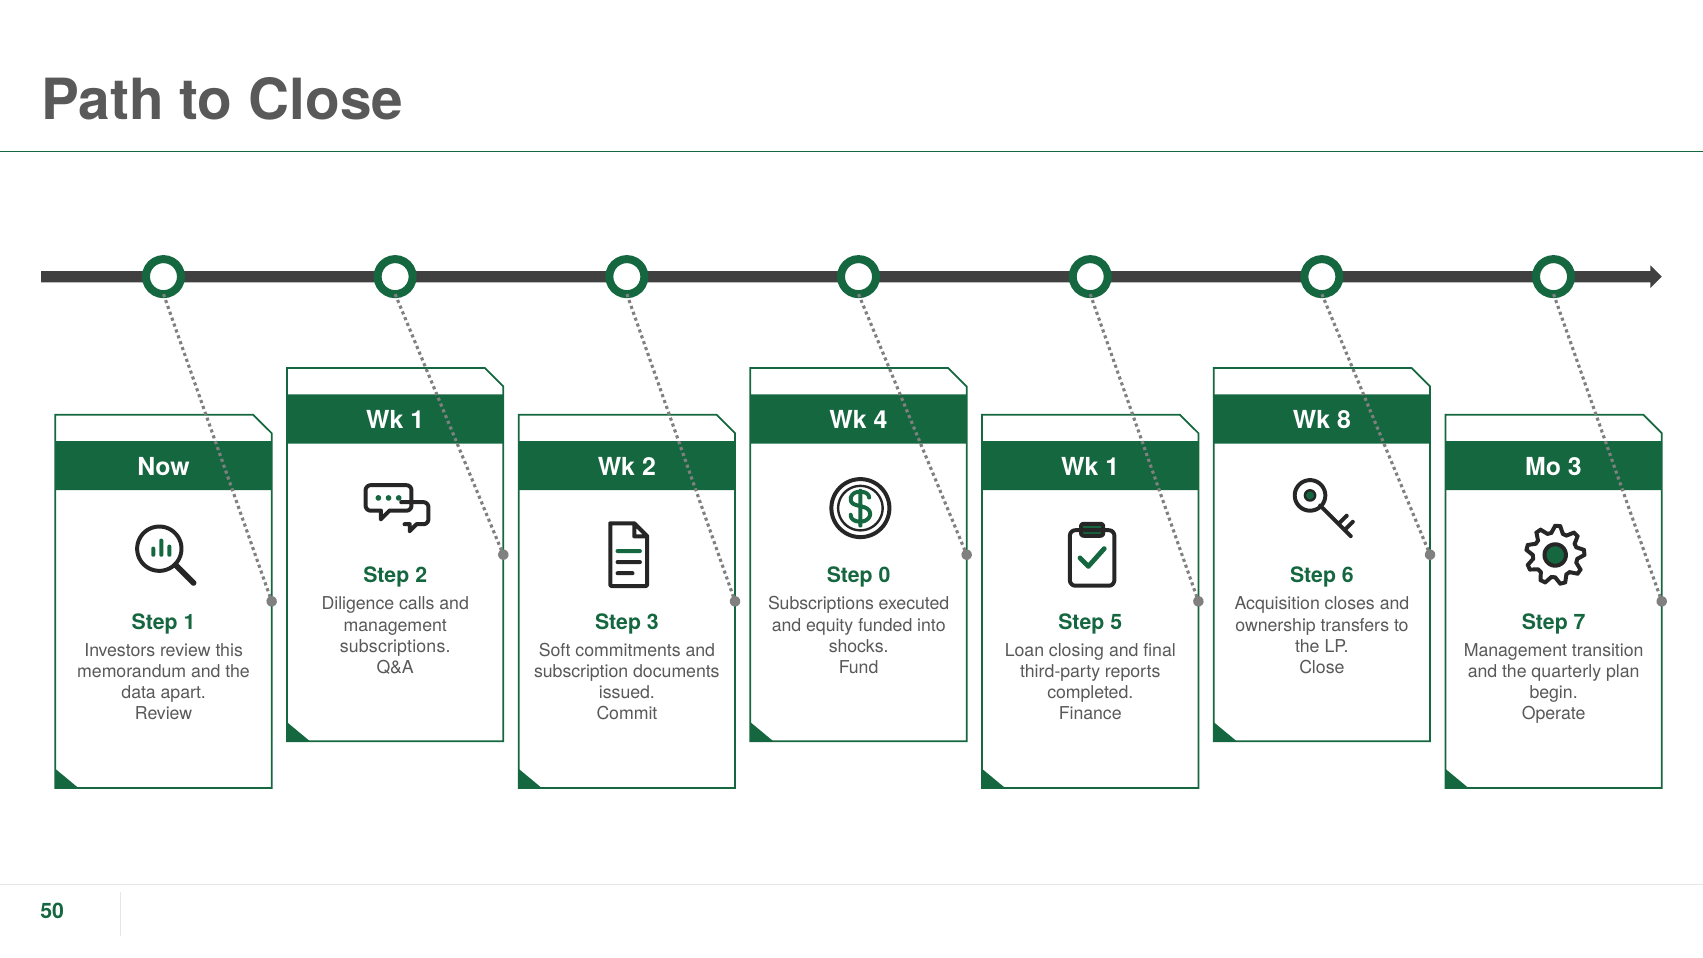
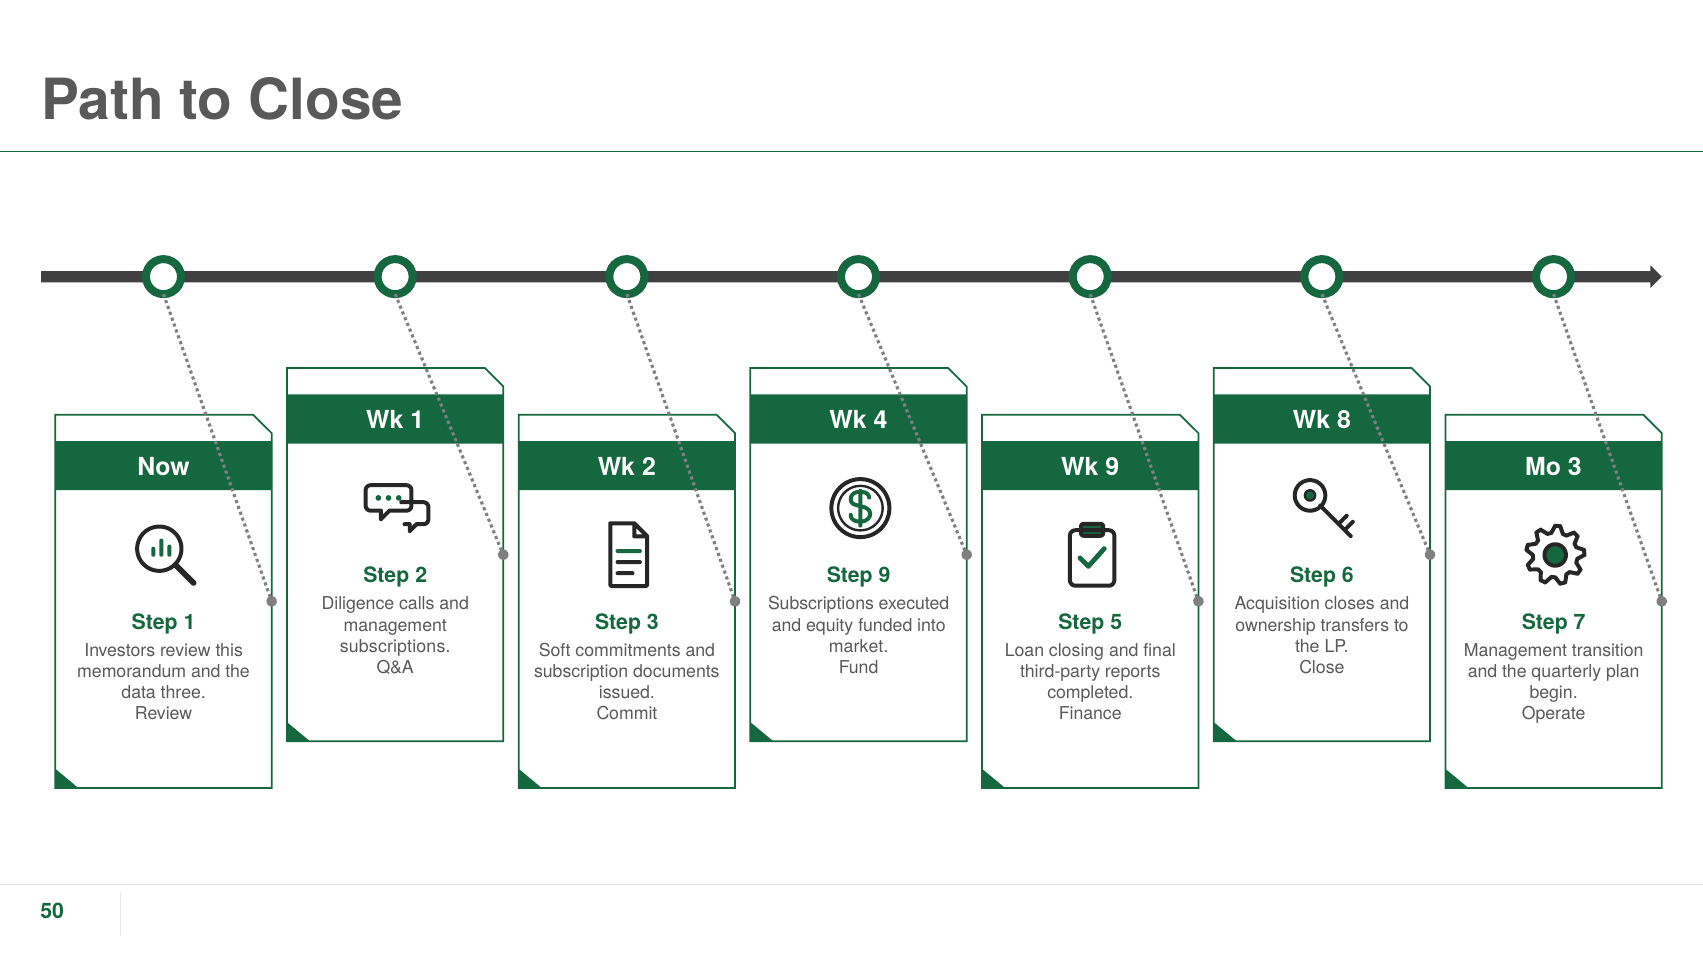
1: 1 -> 9 (1112, 467)
Step 0: 0 -> 9 (885, 576)
shocks: shocks -> market (859, 646)
apart: apart -> three (183, 693)
